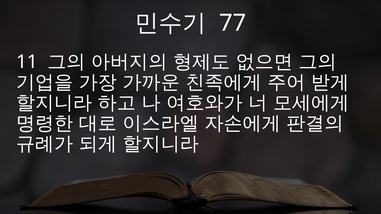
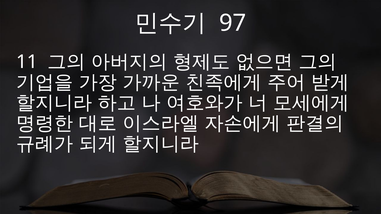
77: 77 -> 97 (233, 23)
